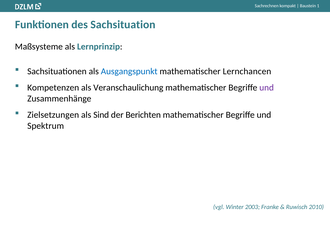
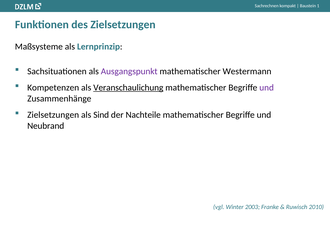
des Sachsituation: Sachsituation -> Zielsetzungen (123, 25)
Ausgangspunkt colour: blue -> purple (129, 71)
Lernchancen: Lernchancen -> Westermann (247, 71)
Veranschaulichung underline: none -> present (128, 88)
Berichten: Berichten -> Nachteile (143, 115)
Spektrum: Spektrum -> Neubrand (46, 126)
